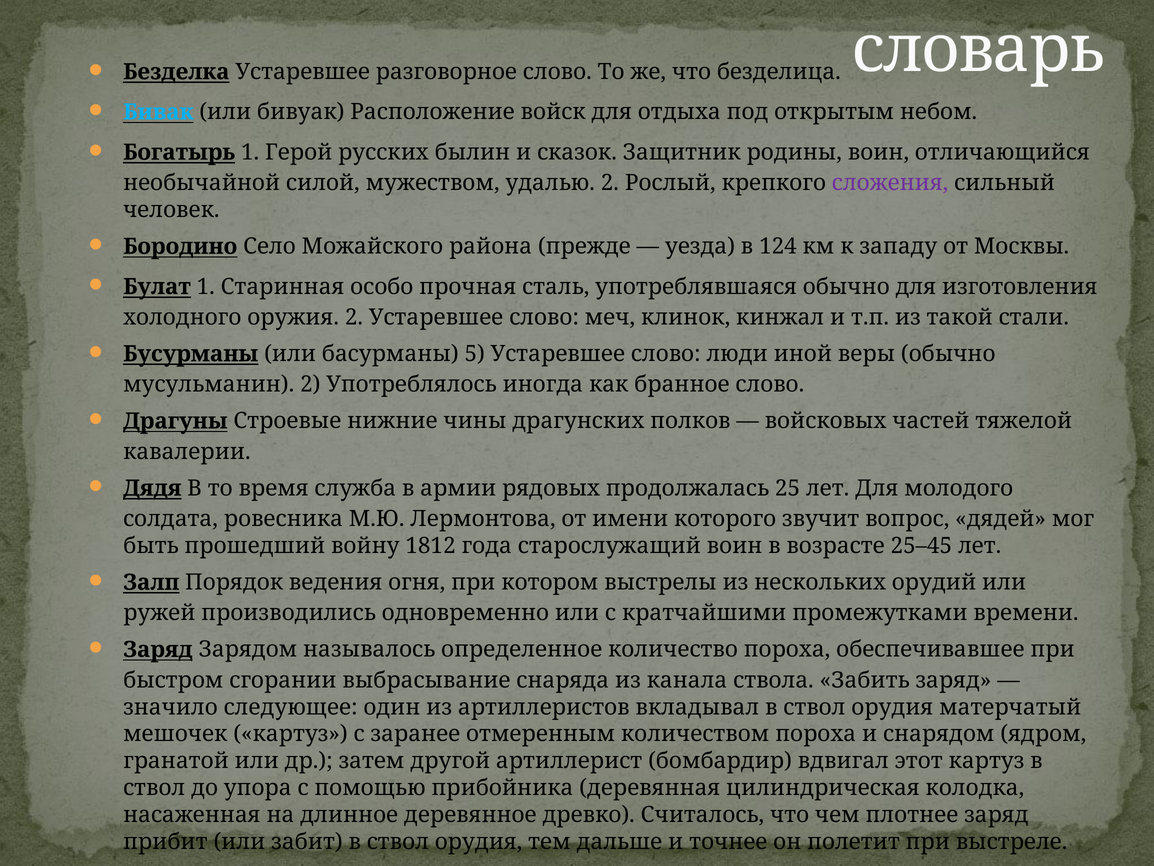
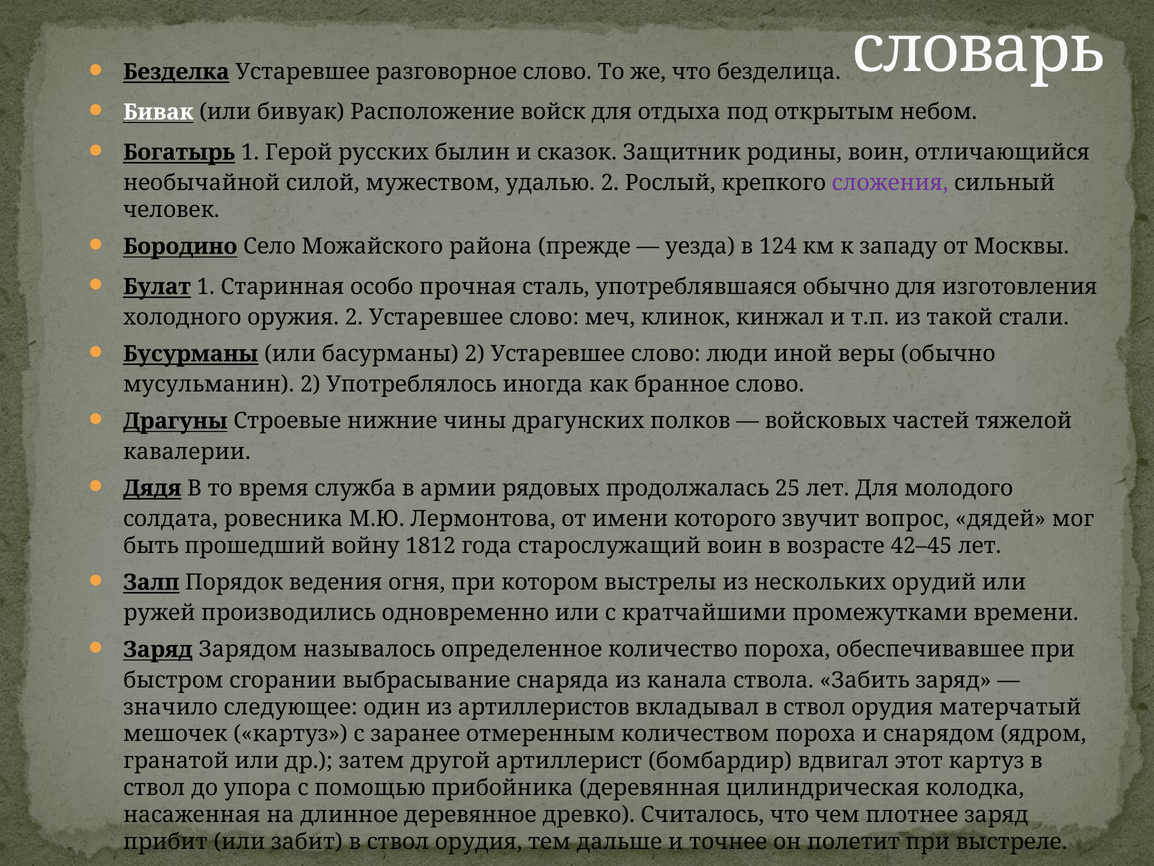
Бивак colour: light blue -> white (158, 112)
басурманы 5: 5 -> 2 (475, 354)
25–45: 25–45 -> 42–45 (921, 545)
